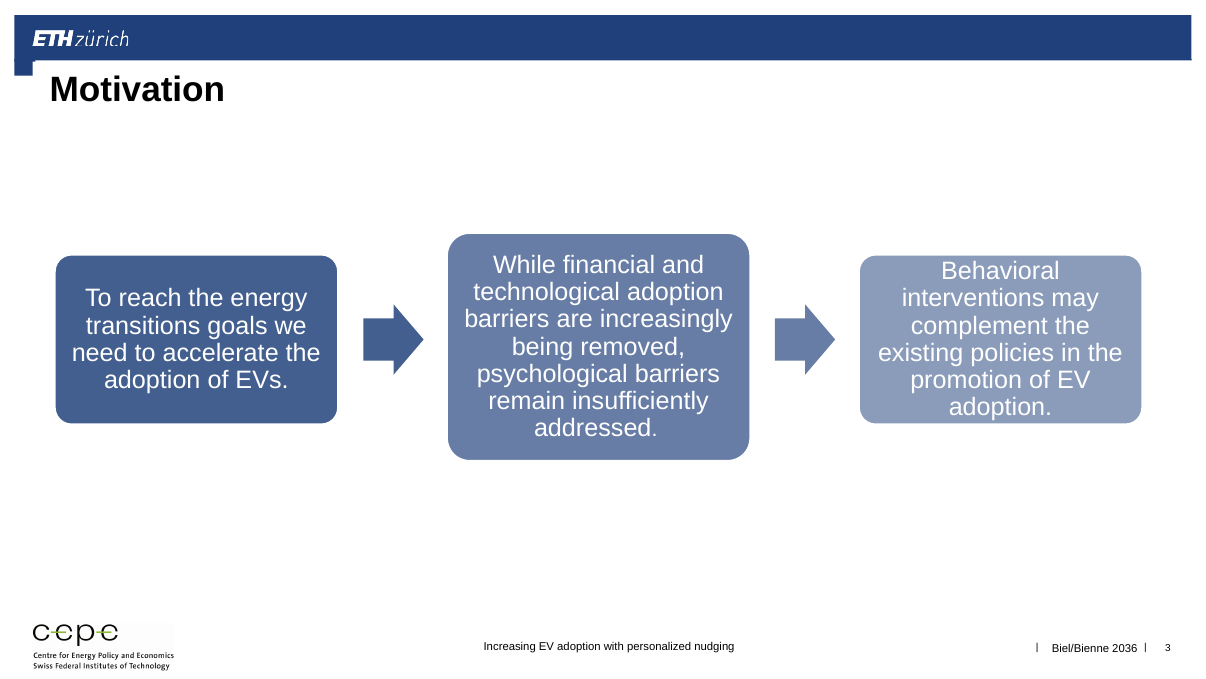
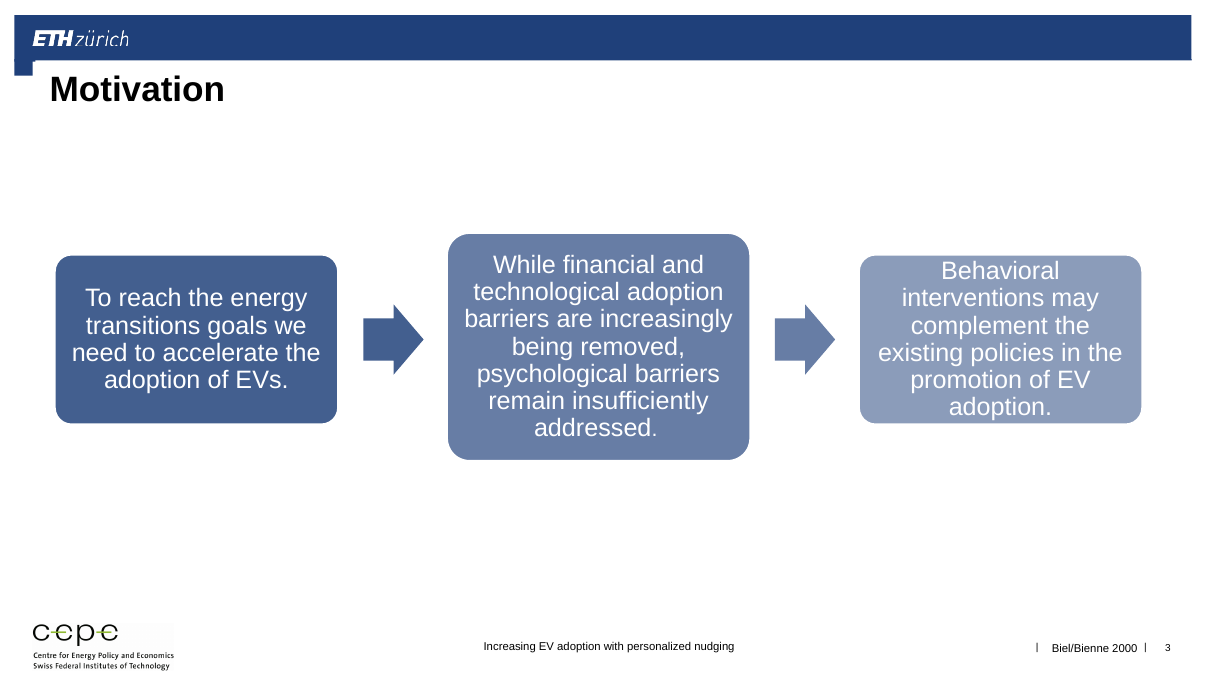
2036: 2036 -> 2000 (1125, 648)
